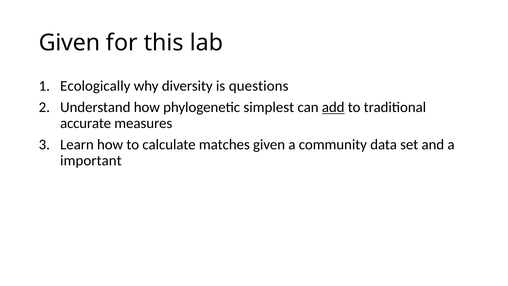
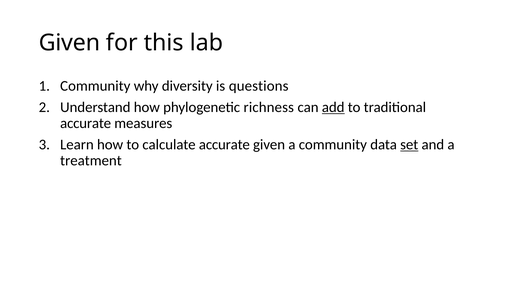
Ecologically: Ecologically -> Community (95, 86)
simplest: simplest -> richness (269, 107)
calculate matches: matches -> accurate (224, 144)
set underline: none -> present (409, 144)
important: important -> treatment (91, 160)
